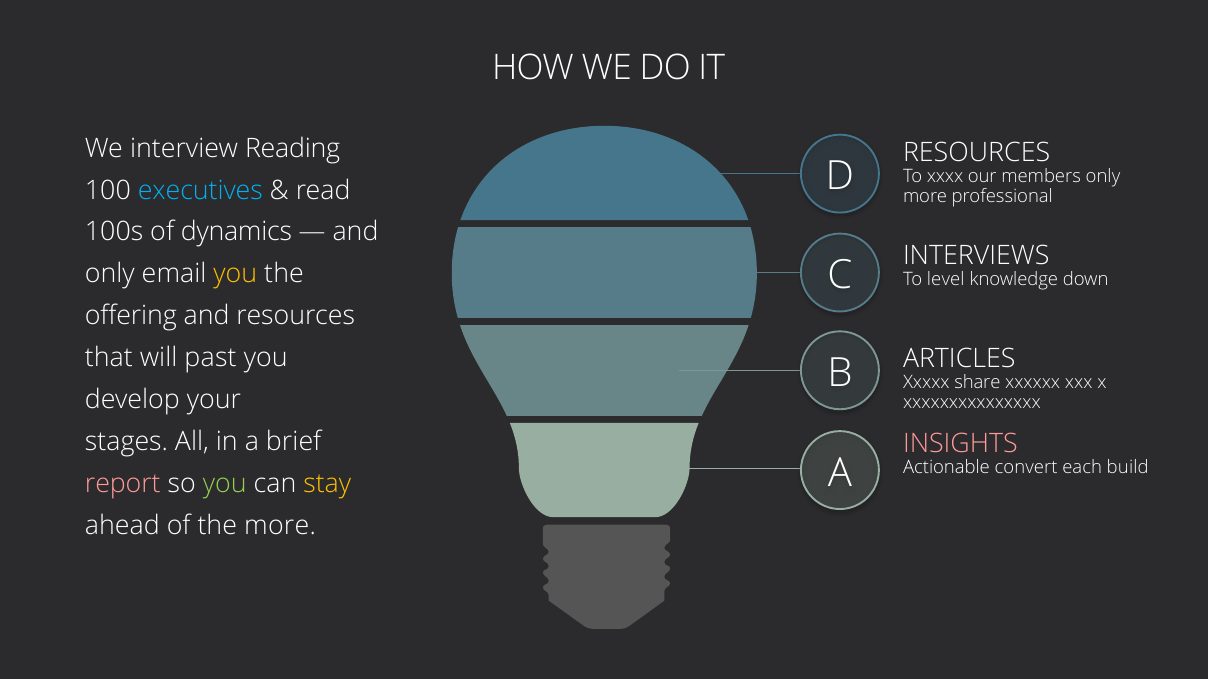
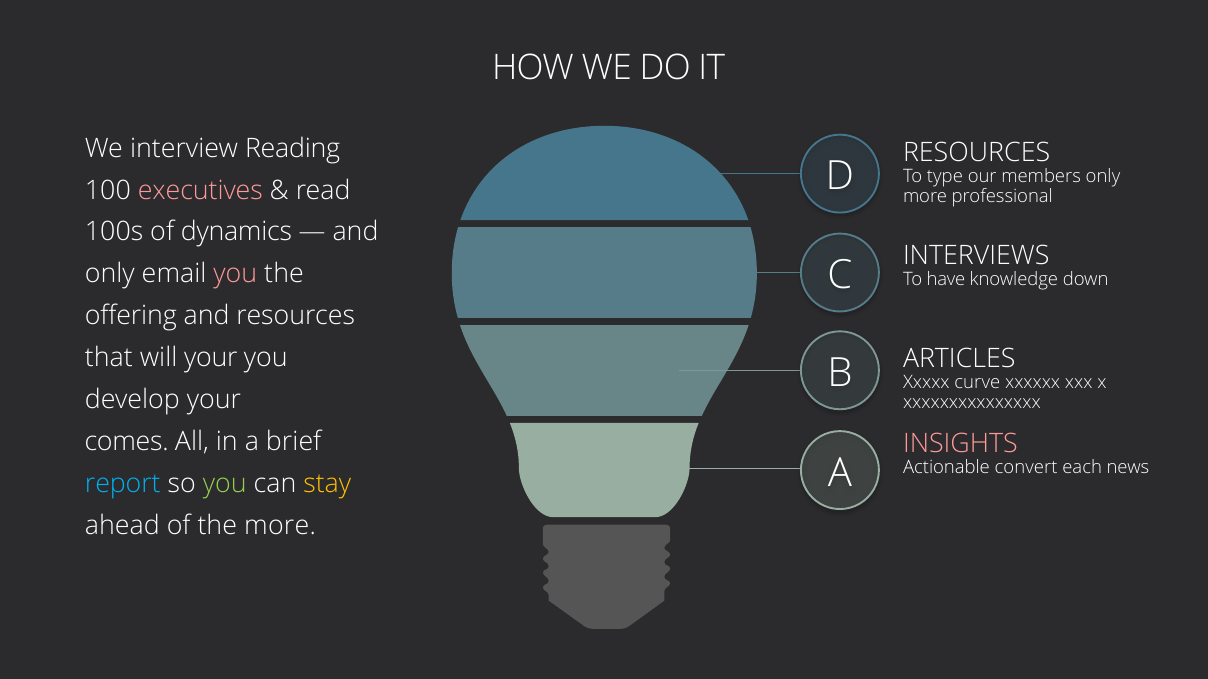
xxxx: xxxx -> type (945, 177)
executives colour: light blue -> pink (200, 190)
you colour: yellow -> pink (235, 274)
level: level -> have (946, 280)
will past: past -> your (211, 358)
share: share -> curve (977, 383)
stages: stages -> comes (127, 442)
build: build -> news (1128, 468)
report colour: pink -> light blue (123, 484)
